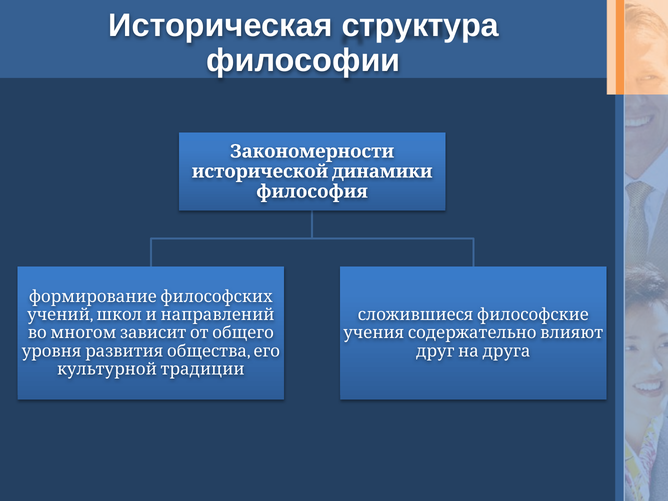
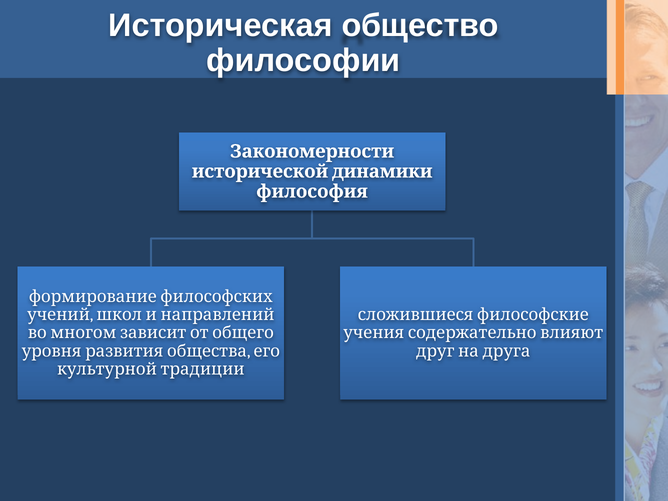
структура: структура -> общество (420, 26)
